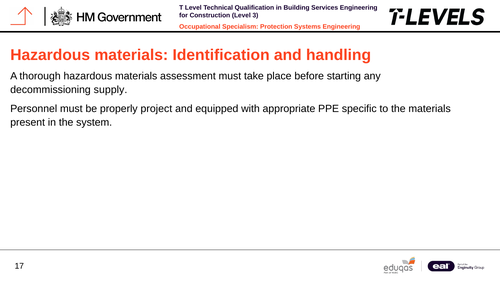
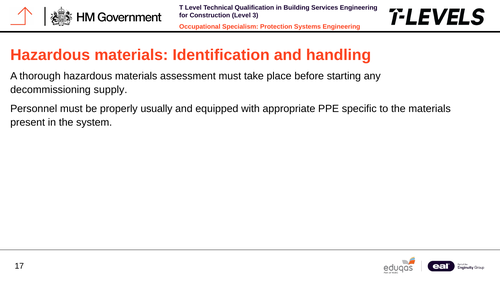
project: project -> usually (156, 109)
